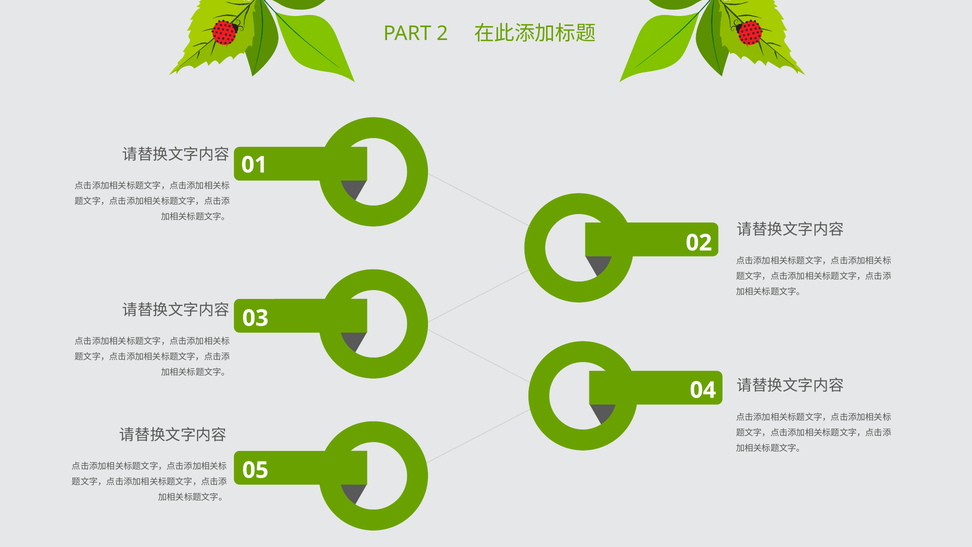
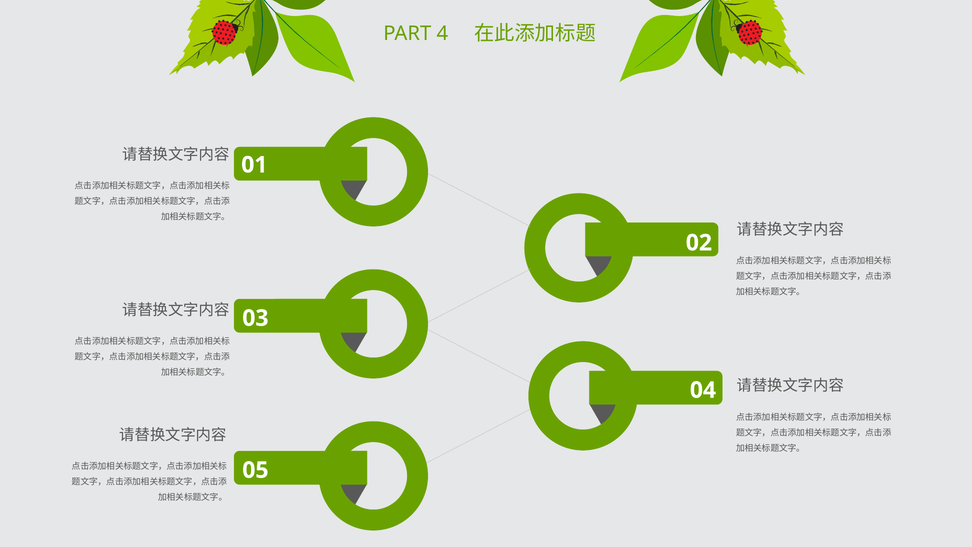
2: 2 -> 4 (442, 34)
